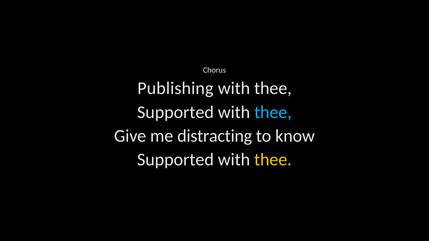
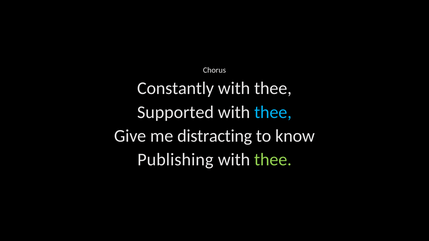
Publishing: Publishing -> Constantly (176, 89)
Supported: Supported -> Publishing (175, 160)
thee colour: yellow -> light green (273, 160)
